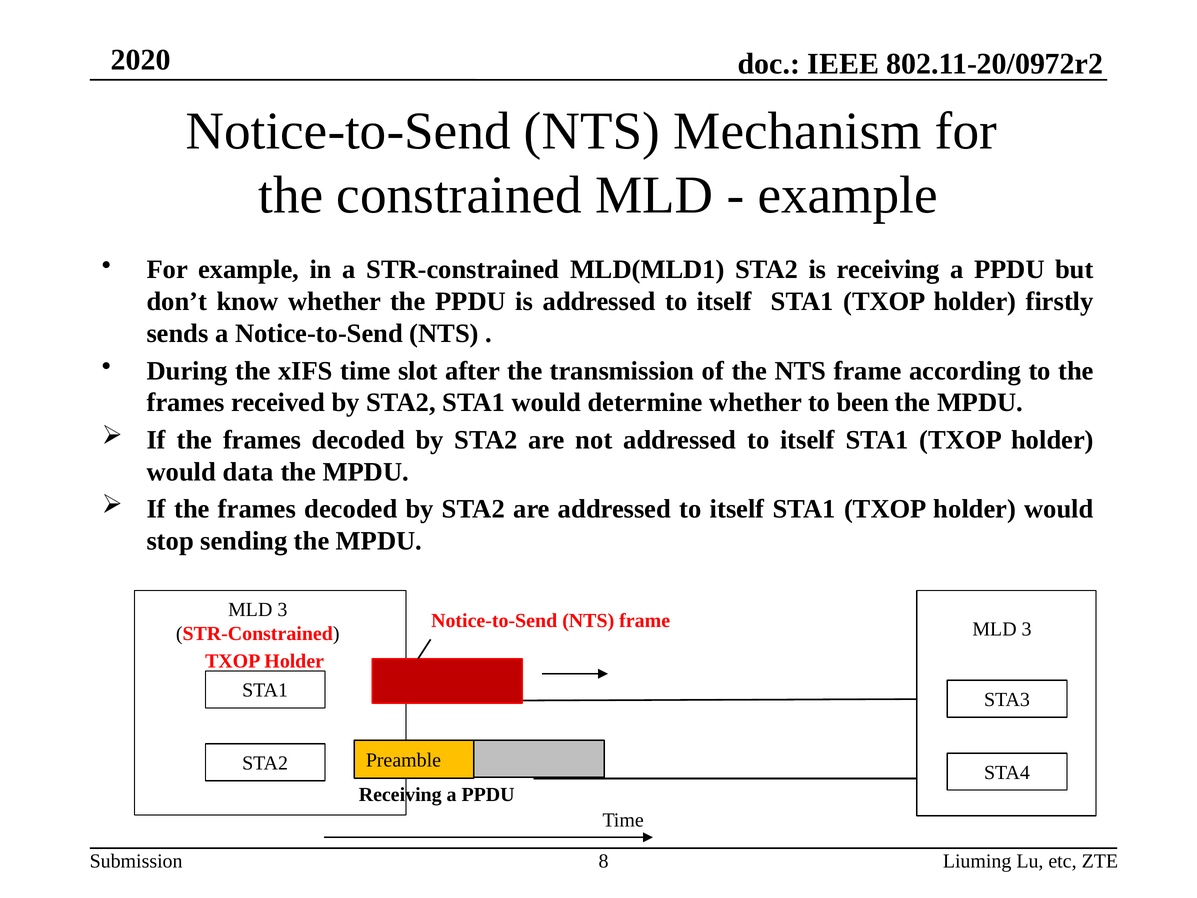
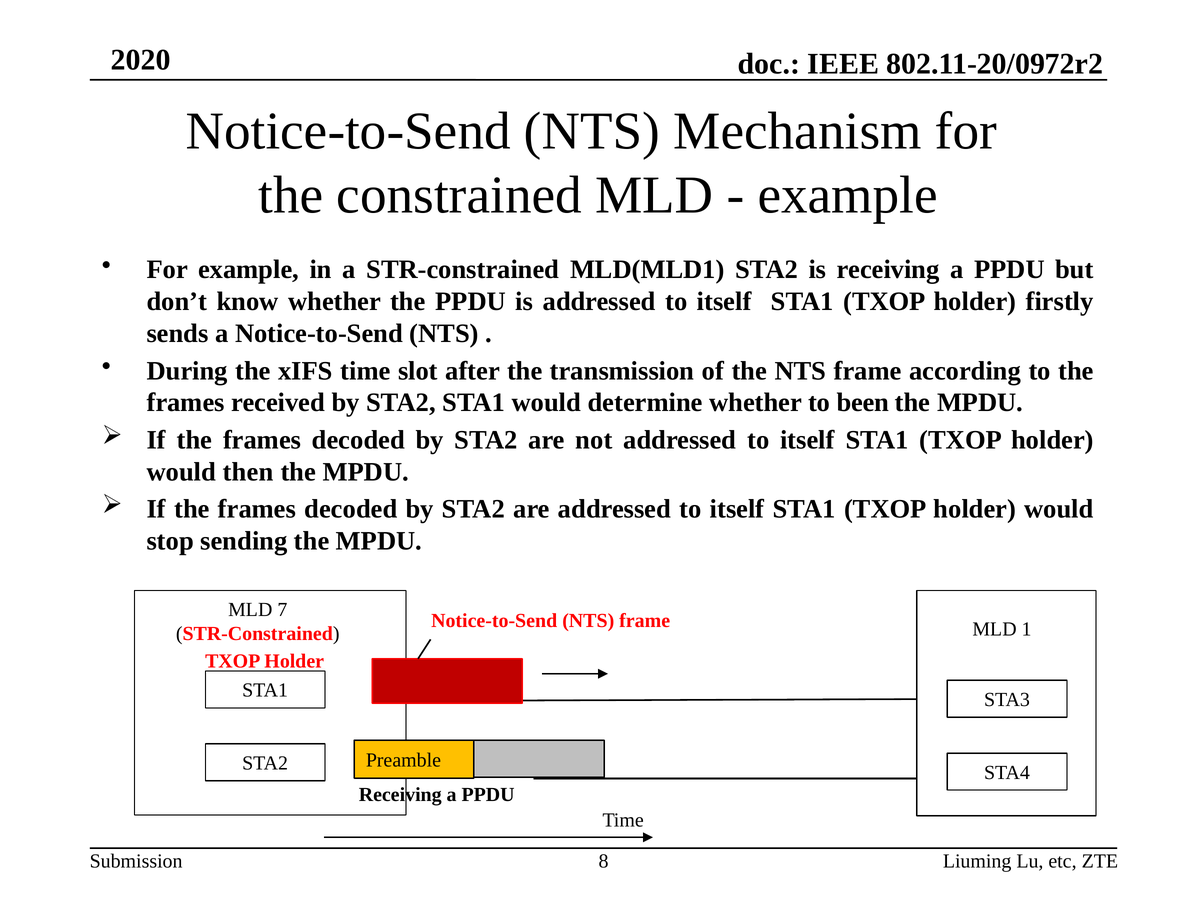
data: data -> then (248, 472)
3: 3 -> 7 (282, 609)
3: 3 -> 1 (1027, 629)
